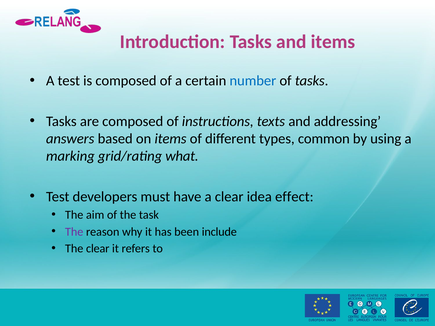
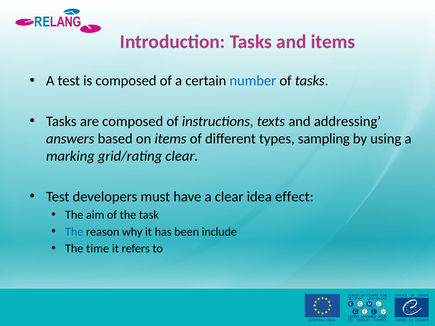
common: common -> sampling (324, 139)
grid/rating what: what -> clear (182, 156)
The colour: purple -> blue (74, 232)
The clear: clear -> time (98, 249)
